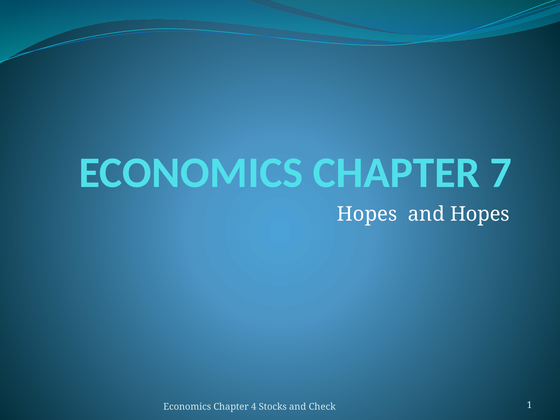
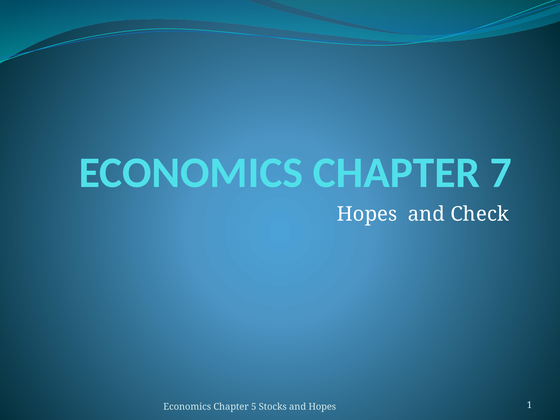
and Hopes: Hopes -> Check (480, 214)
4: 4 -> 5 (254, 407)
and Check: Check -> Hopes (322, 407)
